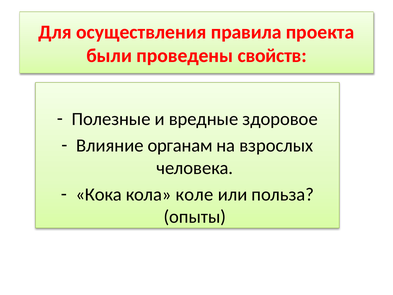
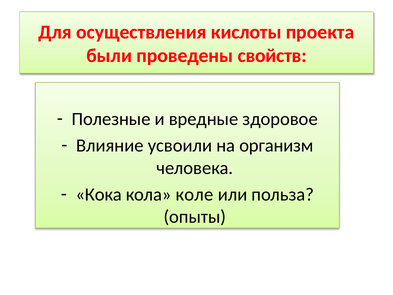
правила: правила -> кислоты (246, 32)
органам: органам -> усвоили (180, 145)
взрослых: взрослых -> организм (276, 145)
